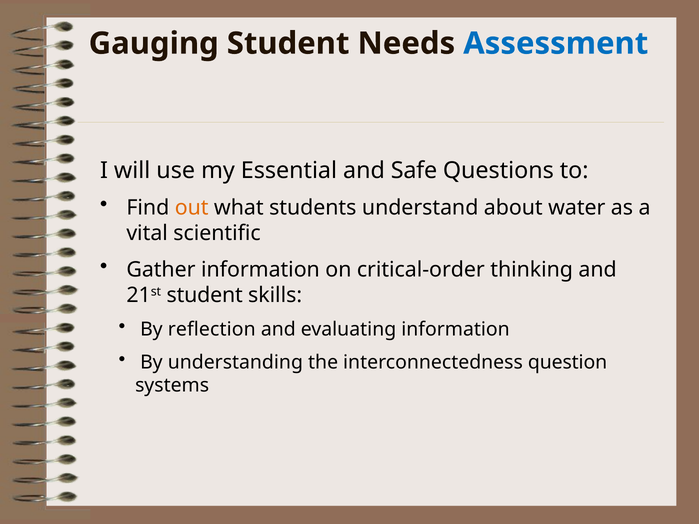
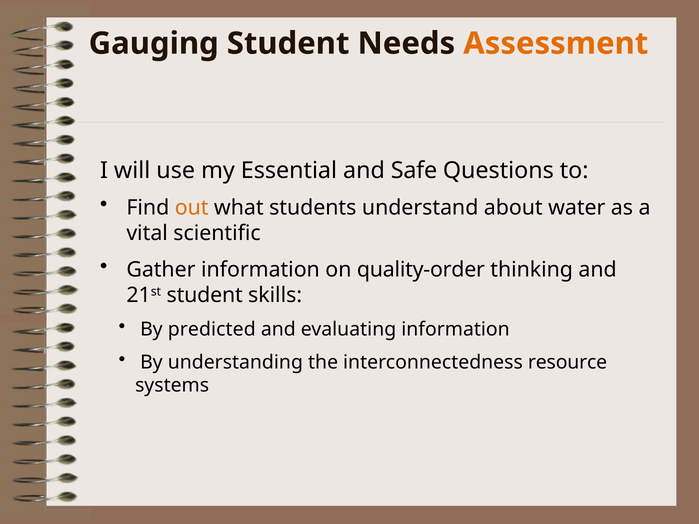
Assessment colour: blue -> orange (556, 43)
critical-order: critical-order -> quality-order (421, 270)
reflection: reflection -> predicted (212, 329)
question: question -> resource (568, 362)
